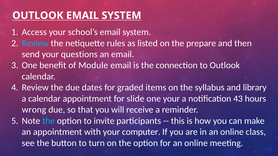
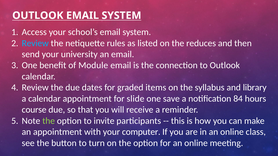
prepare: prepare -> reduces (201, 43)
questions: questions -> university (79, 54)
one your: your -> save (171, 99)
43: 43 -> 84 (238, 99)
wrong: wrong -> course (34, 110)
the colour: light blue -> light green (49, 121)
